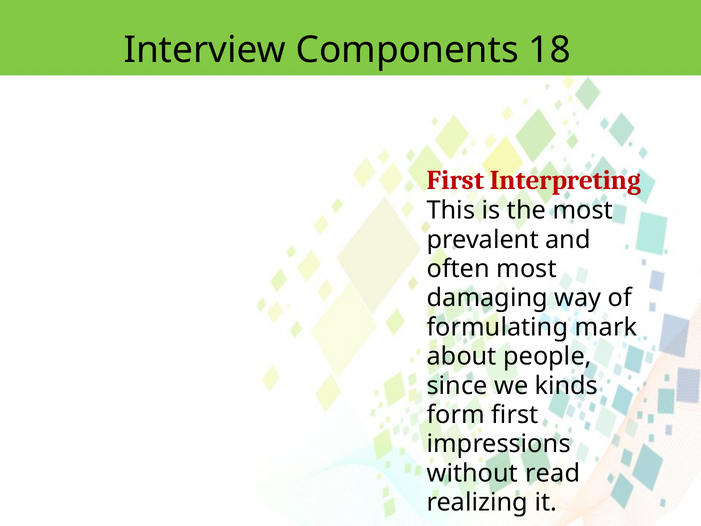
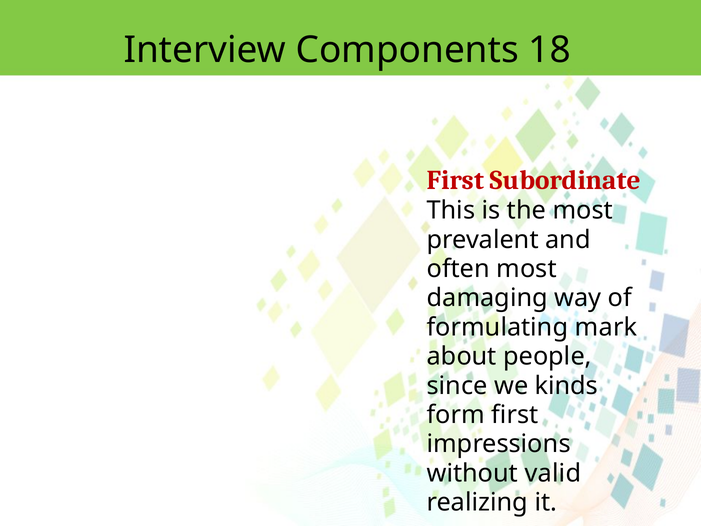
Interpreting: Interpreting -> Subordinate (565, 180)
read: read -> valid (553, 473)
